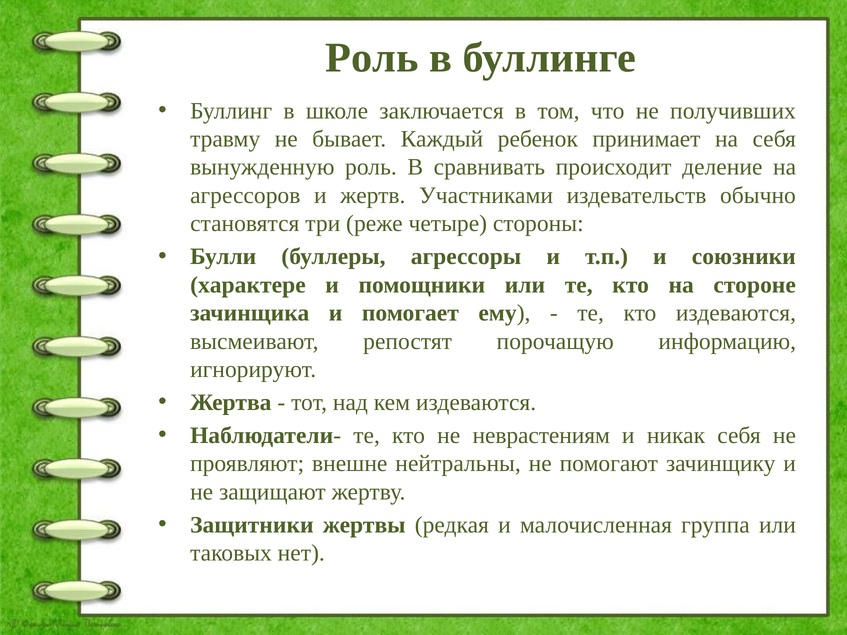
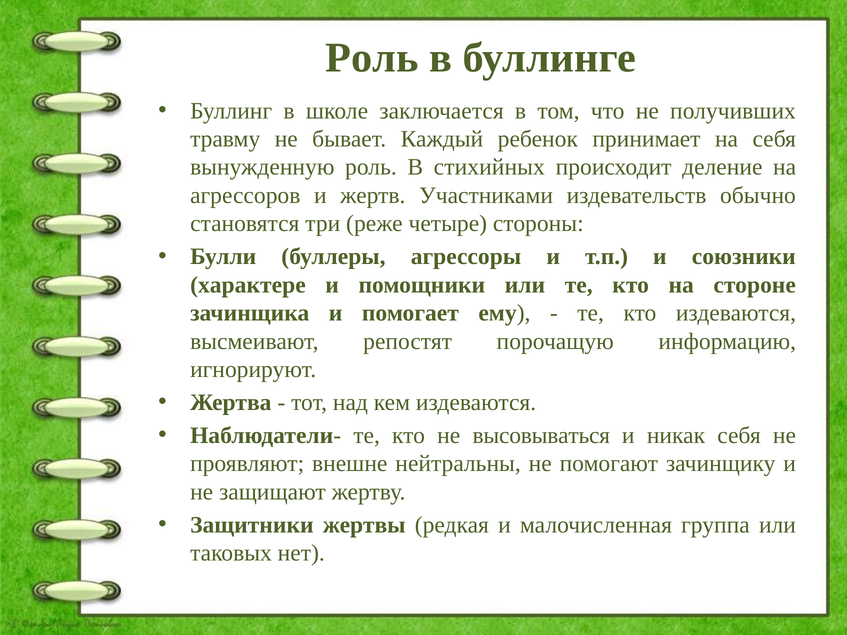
сравнивать: сравнивать -> стихийных (489, 167)
неврастениям: неврастениям -> высовываться (541, 436)
